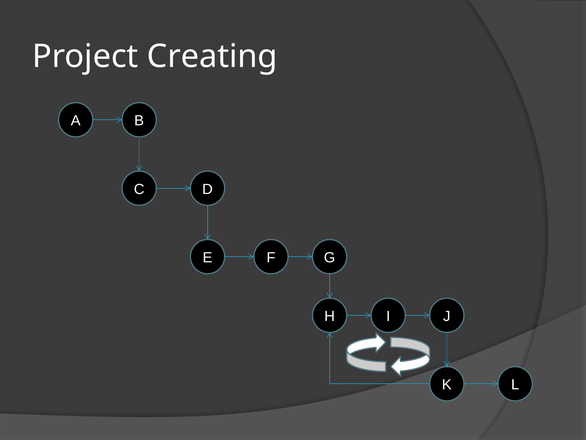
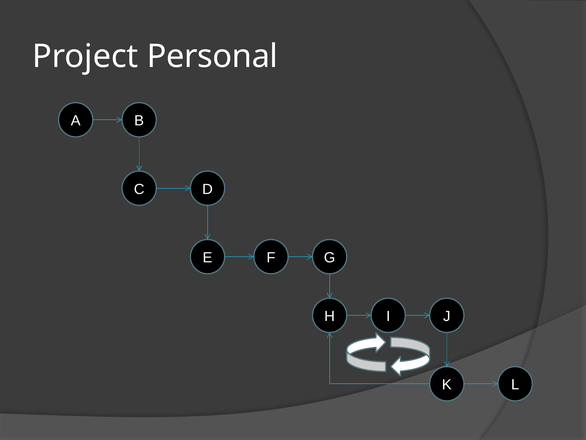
Creating: Creating -> Personal (212, 56)
